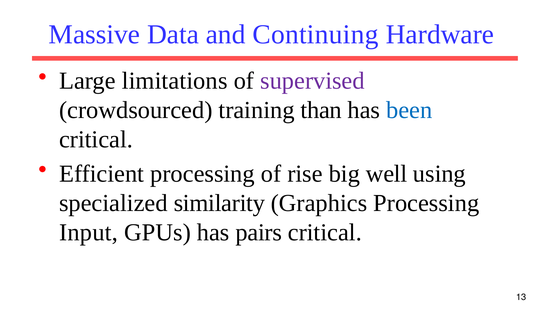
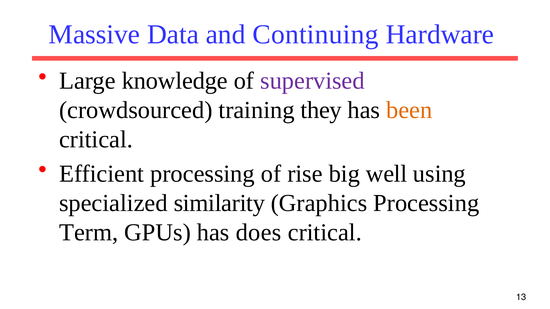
limitations: limitations -> knowledge (175, 81)
than: than -> they (321, 110)
been colour: blue -> orange (409, 110)
Input: Input -> Term (89, 233)
pairs: pairs -> does (259, 233)
